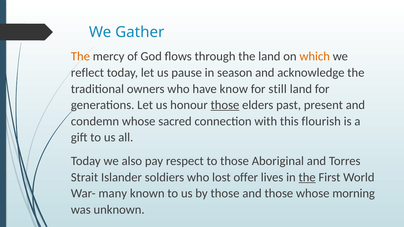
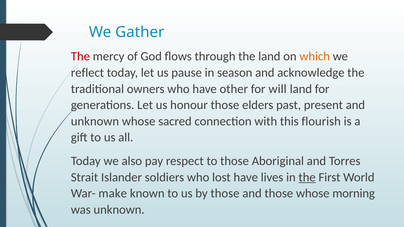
The colour: orange -> red (80, 57)
know: know -> other (234, 89)
still: still -> will (278, 89)
those underline: present -> none (225, 105)
condemn: condemn -> unknown (95, 121)
lost offer: offer -> have (246, 178)
many: many -> make (113, 194)
